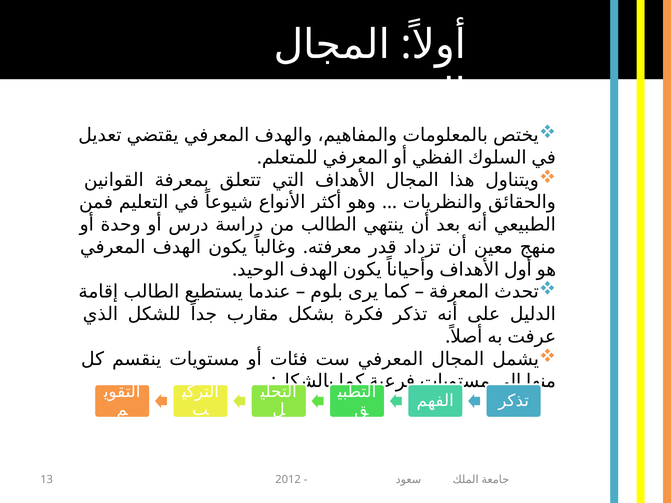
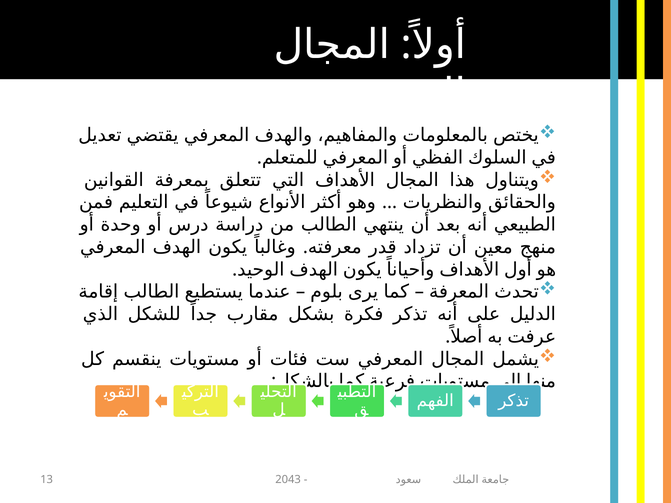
2012: 2012 -> 2043 (288, 480)
